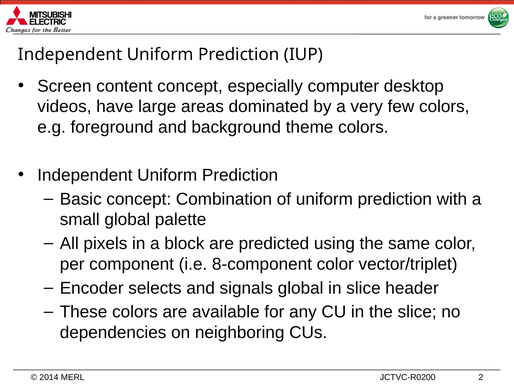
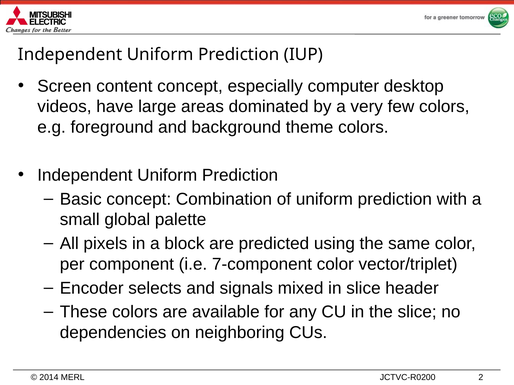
8-component: 8-component -> 7-component (262, 264)
signals global: global -> mixed (301, 288)
